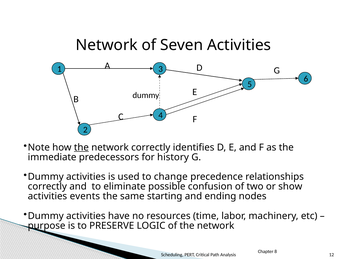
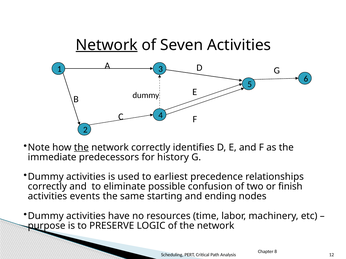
Network underline: none -> present (107, 45)
change: change -> earliest (171, 177)
show: show -> finish (290, 187)
